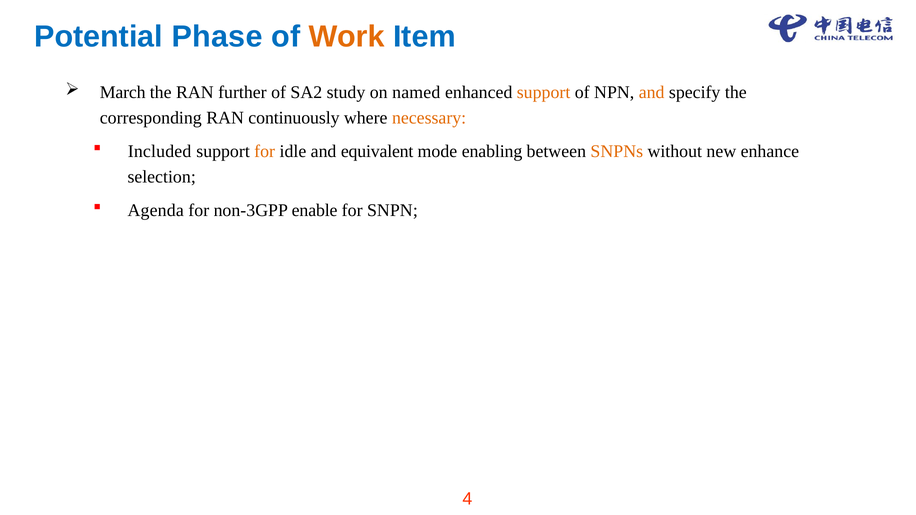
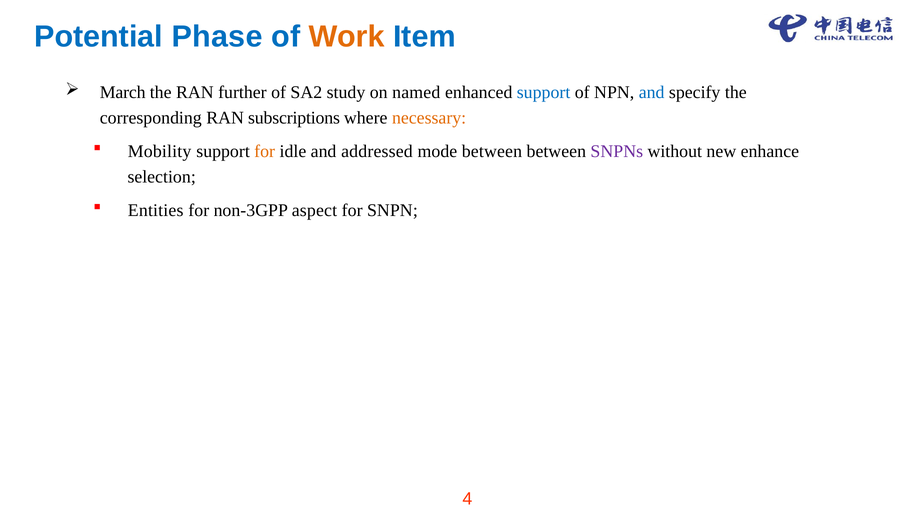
support colour: orange -> blue (544, 93)
and colour: orange -> blue (652, 93)
continuously: continuously -> subscriptions (294, 118)
Included: Included -> Mobility (160, 151)
equivalent: equivalent -> addressed (377, 151)
mode enabling: enabling -> between (492, 151)
SNPNs colour: orange -> purple (617, 151)
Agenda: Agenda -> Entities (156, 210)
enable: enable -> aspect (314, 210)
